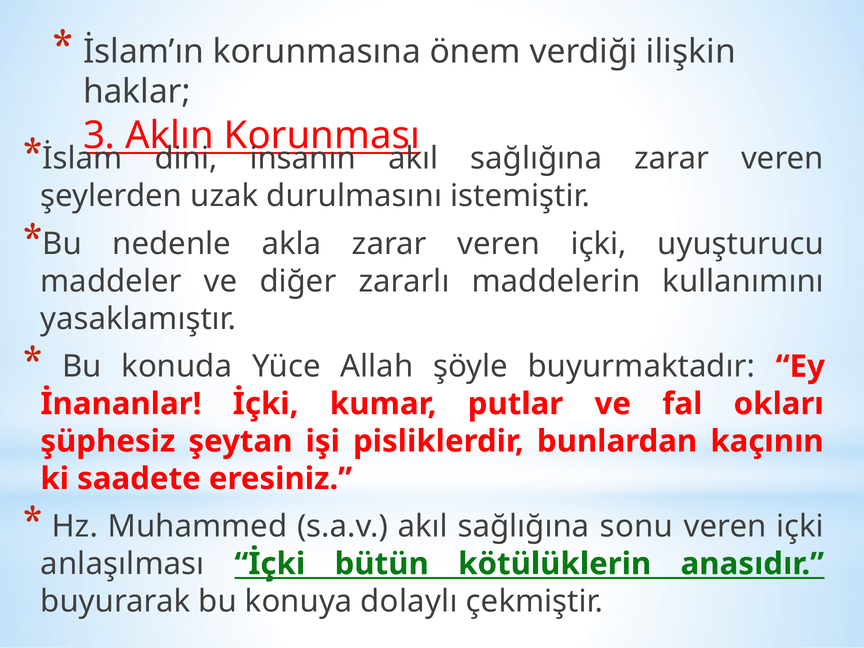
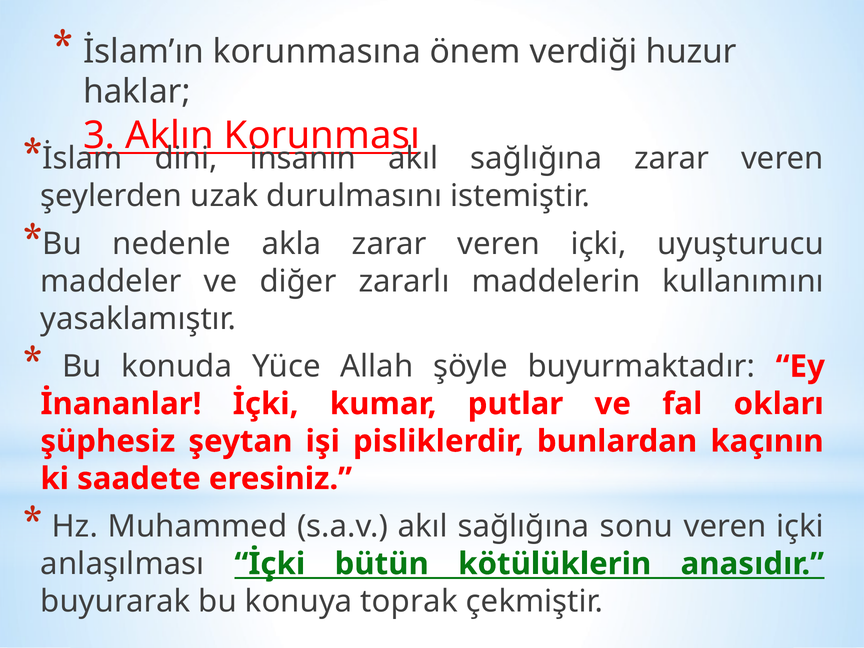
ilişkin: ilişkin -> huzur (691, 51)
dolaylı: dolaylı -> toprak (409, 601)
